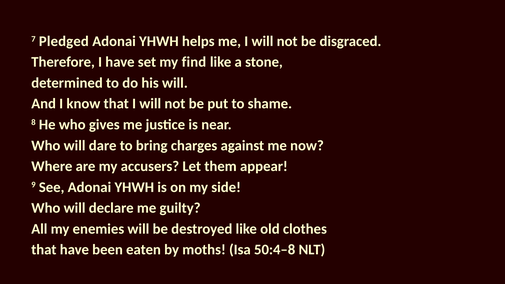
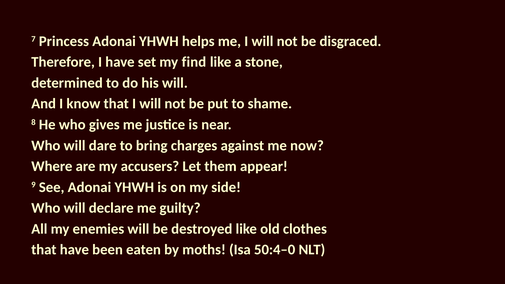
Pledged: Pledged -> Princess (64, 41)
50:4–8: 50:4–8 -> 50:4–0 (275, 250)
